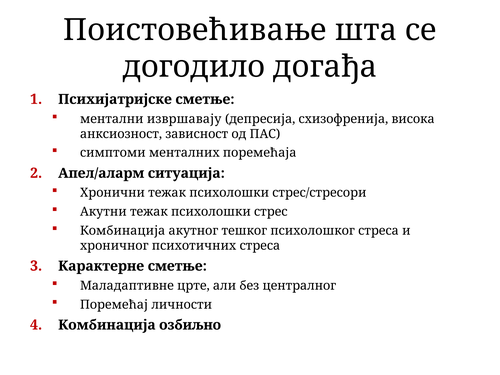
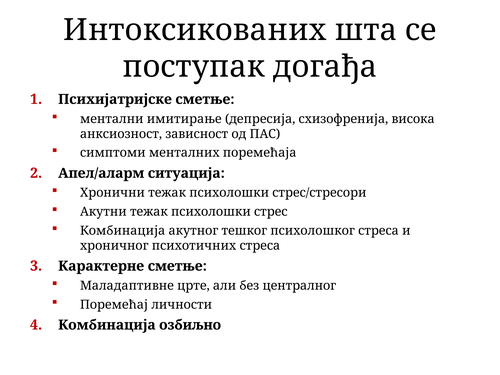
Поистовећивање: Поистовећивање -> Интоксикованих (195, 30)
догодило: догодило -> поступак (194, 67)
извршавају: извршавају -> имитирање (184, 119)
